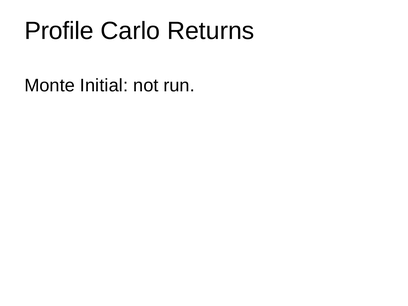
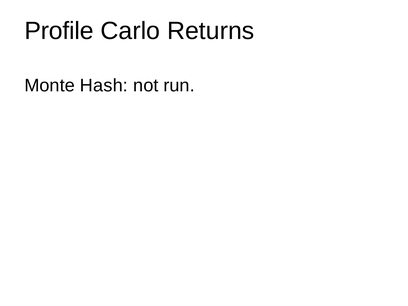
Initial: Initial -> Hash (104, 86)
